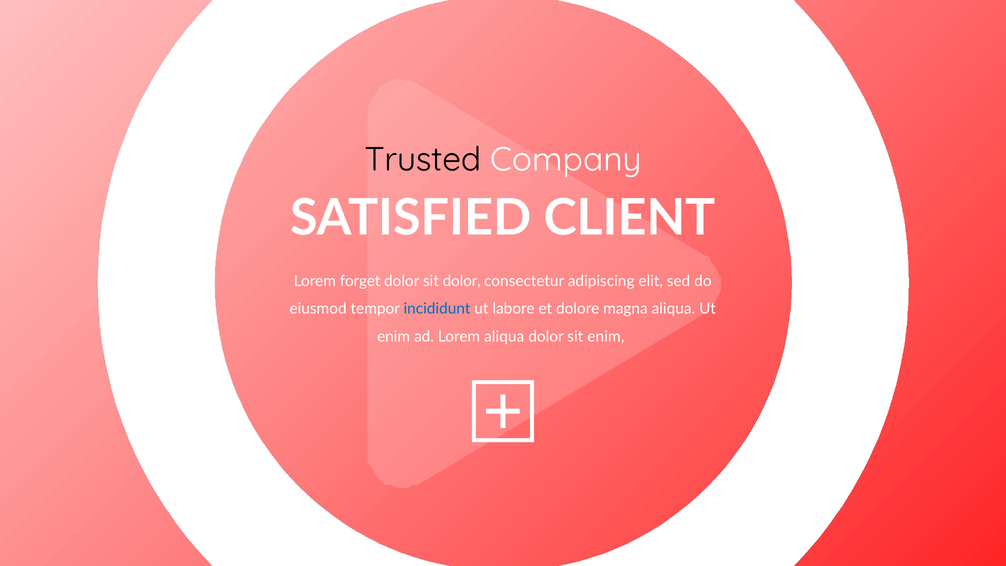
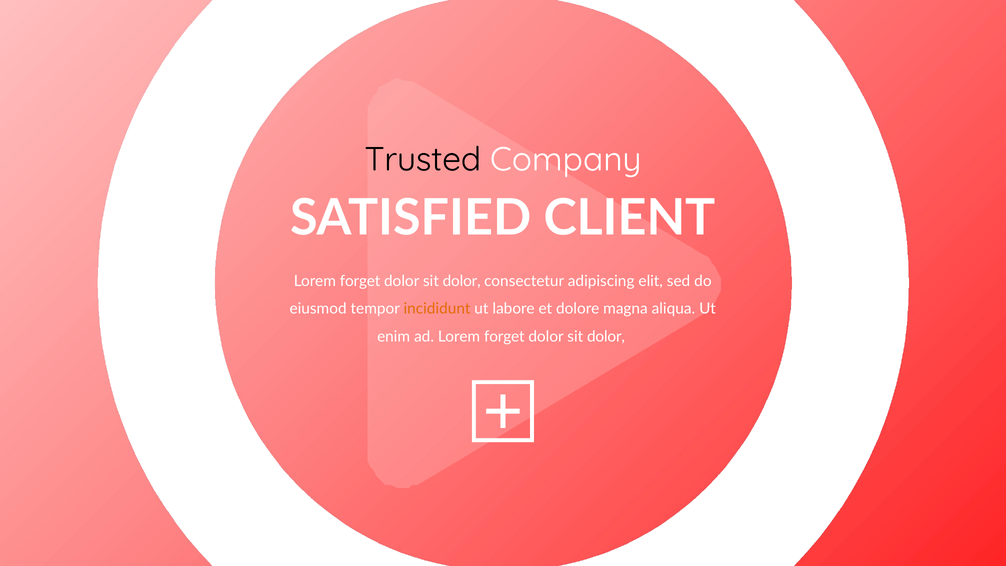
incididunt colour: blue -> orange (437, 309)
ad Lorem aliqua: aliqua -> forget (504, 336)
enim: enim -> dolor (606, 336)
